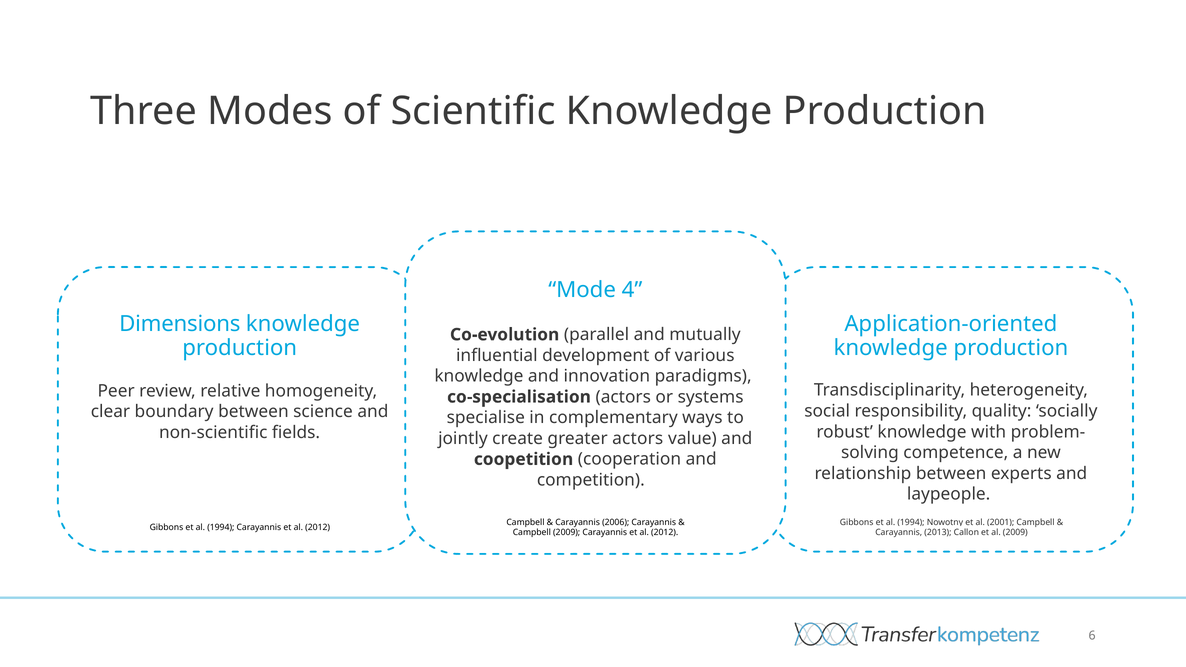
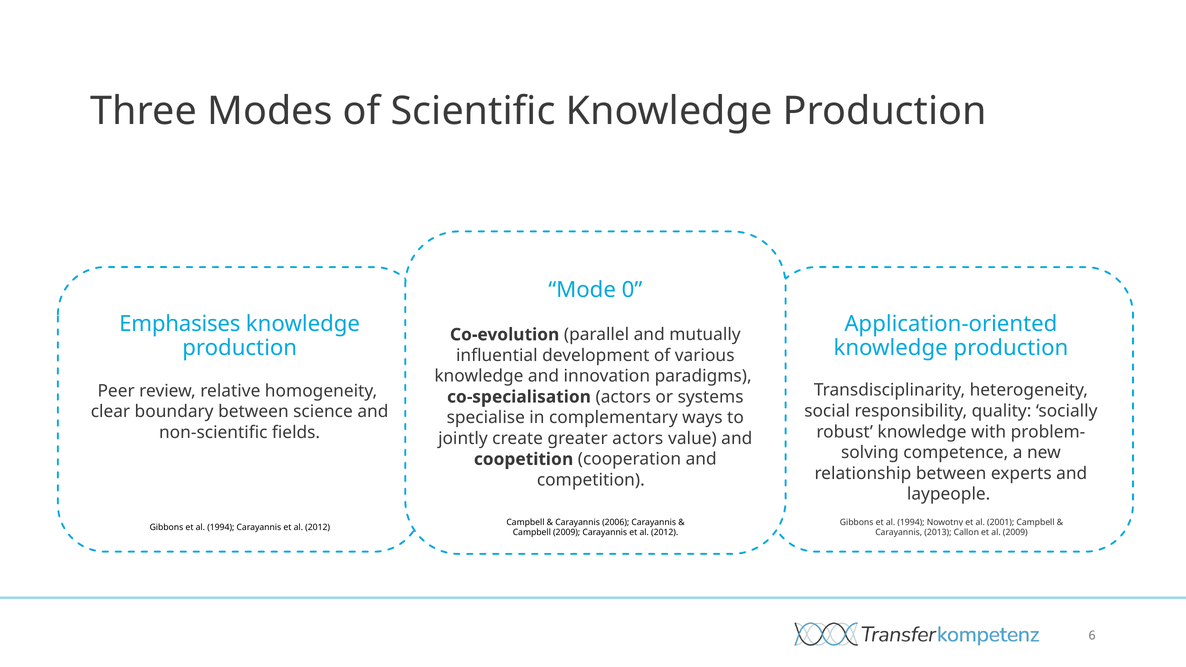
4: 4 -> 0 (632, 290)
Dimensions: Dimensions -> Emphasises (180, 324)
